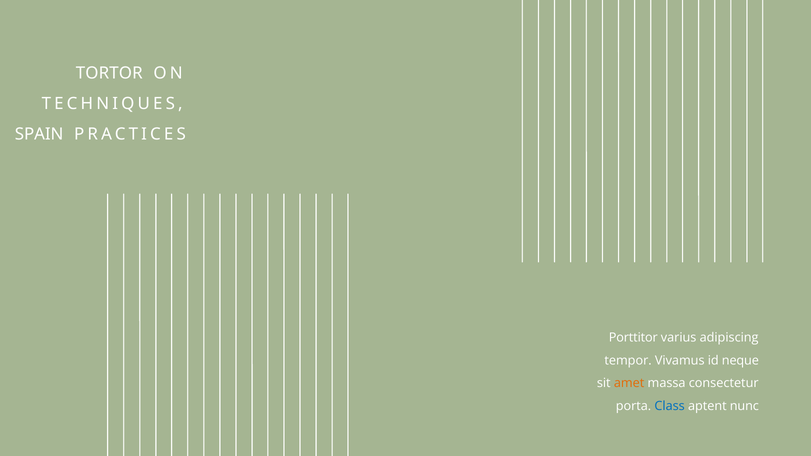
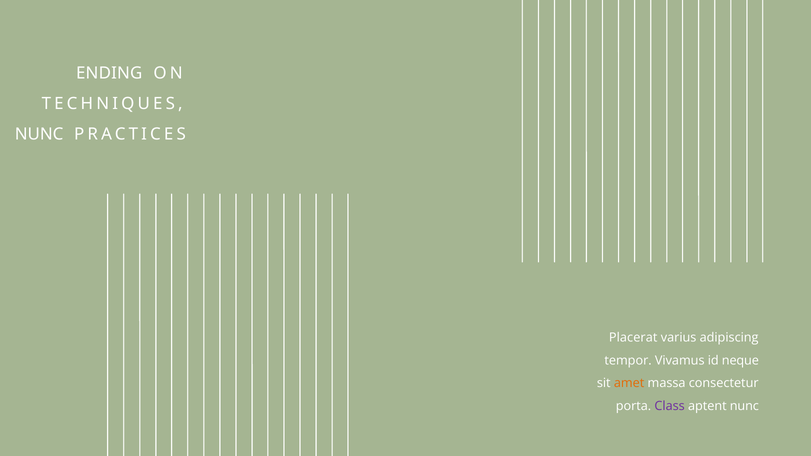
TORTOR: TORTOR -> ENDING (109, 73)
SPAIN: SPAIN -> NUNC (39, 134)
Porttitor: Porttitor -> Placerat (633, 338)
Class colour: blue -> purple (670, 406)
